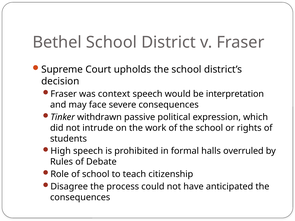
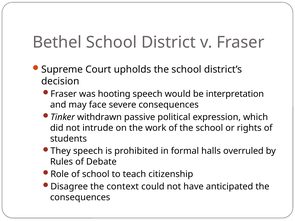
context: context -> hooting (114, 94)
High: High -> They (61, 151)
process: process -> context (123, 187)
